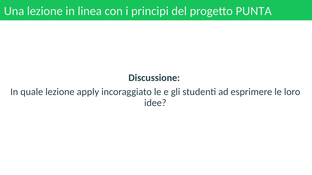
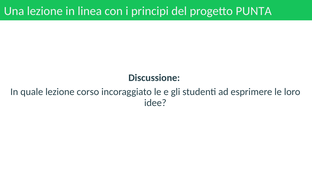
apply: apply -> corso (88, 92)
